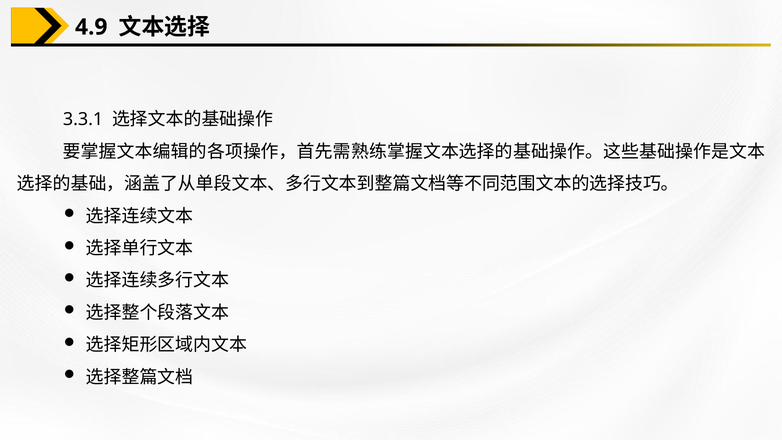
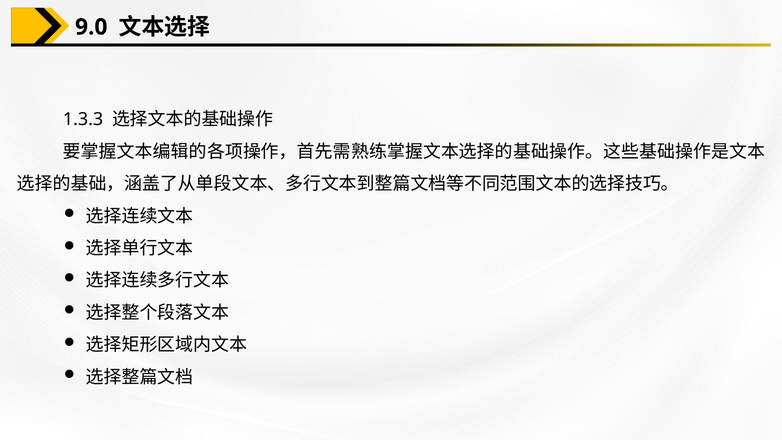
4.9: 4.9 -> 9.0 (91, 27)
3.3.1: 3.3.1 -> 1.3.3 (83, 119)
